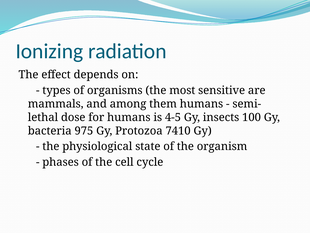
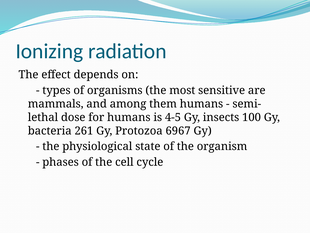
975: 975 -> 261 (84, 131)
7410: 7410 -> 6967 (178, 131)
